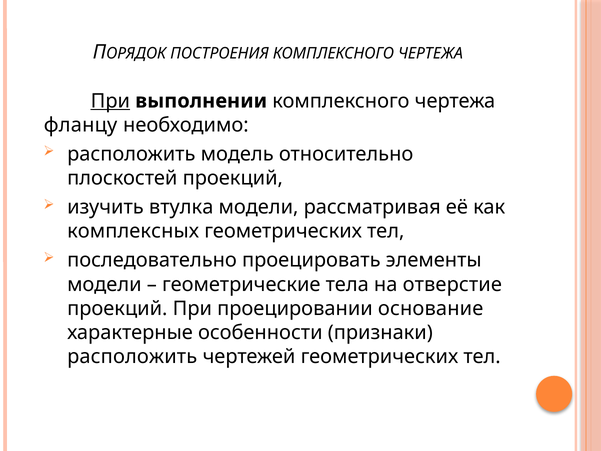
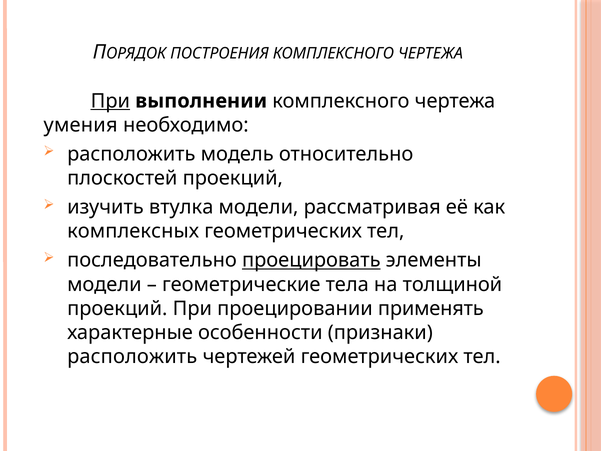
фланцу: фланцу -> умения (81, 125)
проецировать underline: none -> present (311, 260)
отверстие: отверстие -> толщиной (452, 284)
основание: основание -> применять (431, 308)
